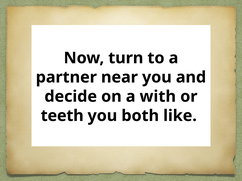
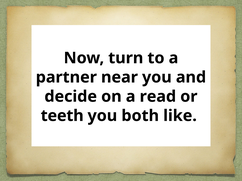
with: with -> read (158, 97)
